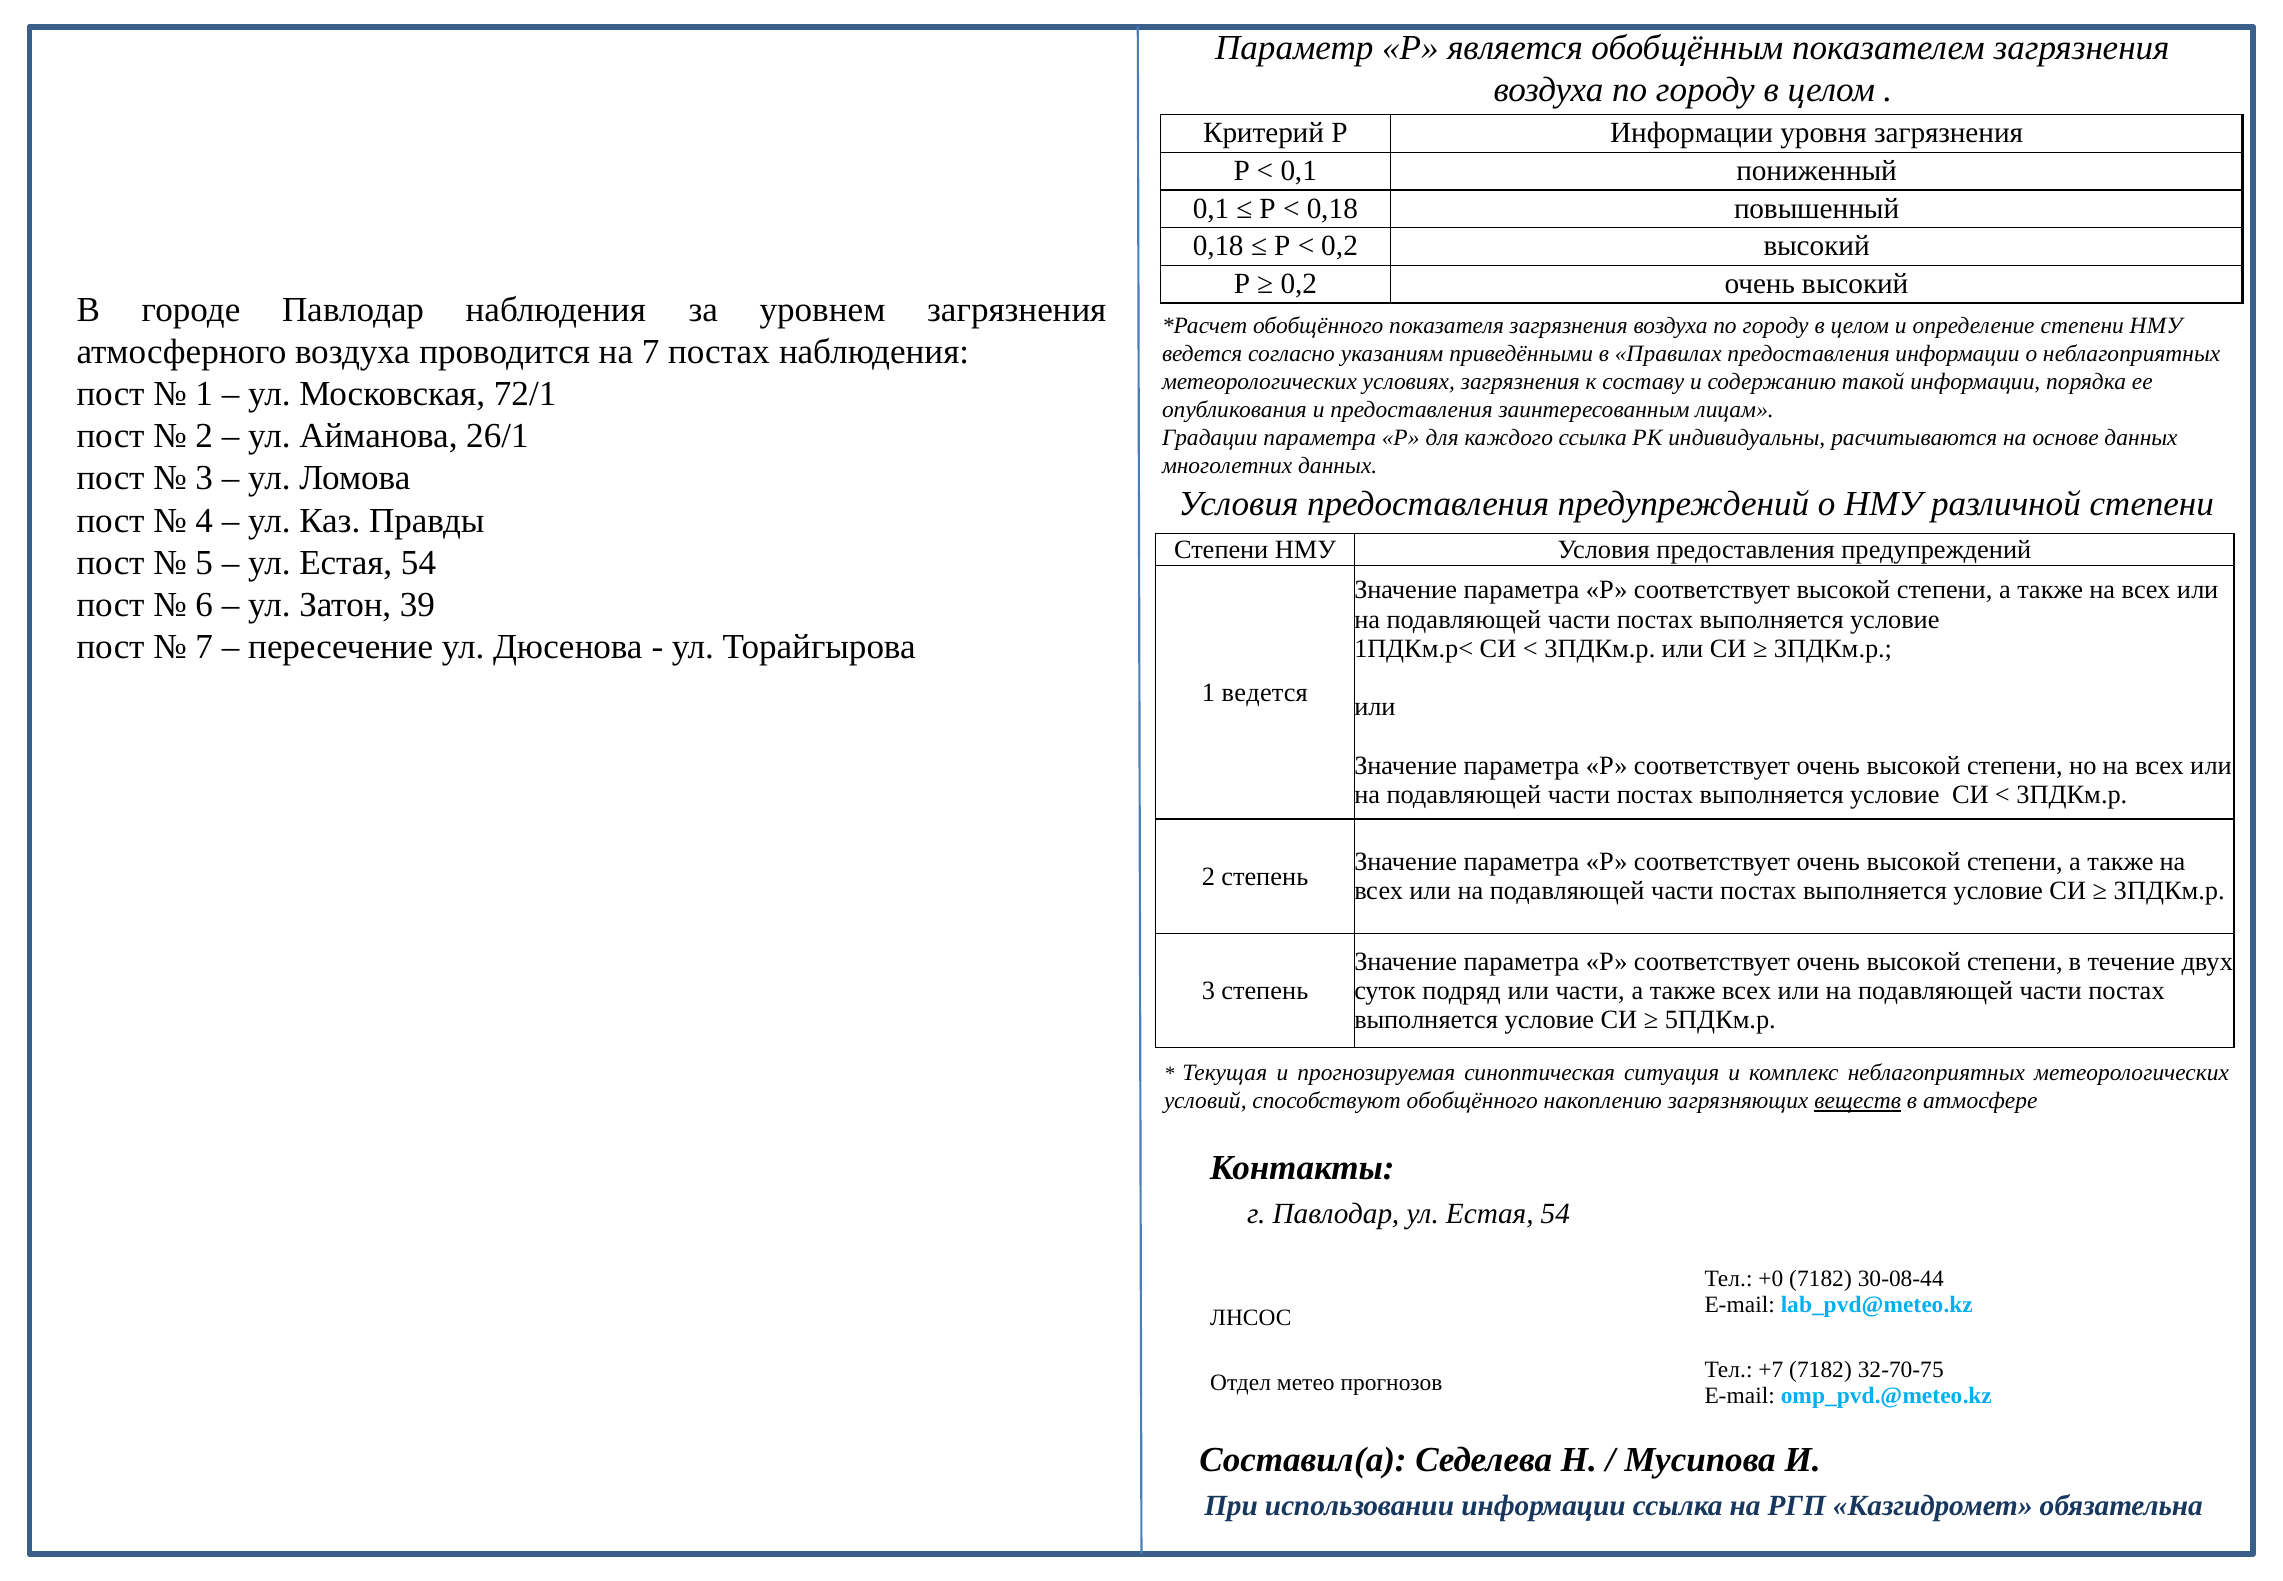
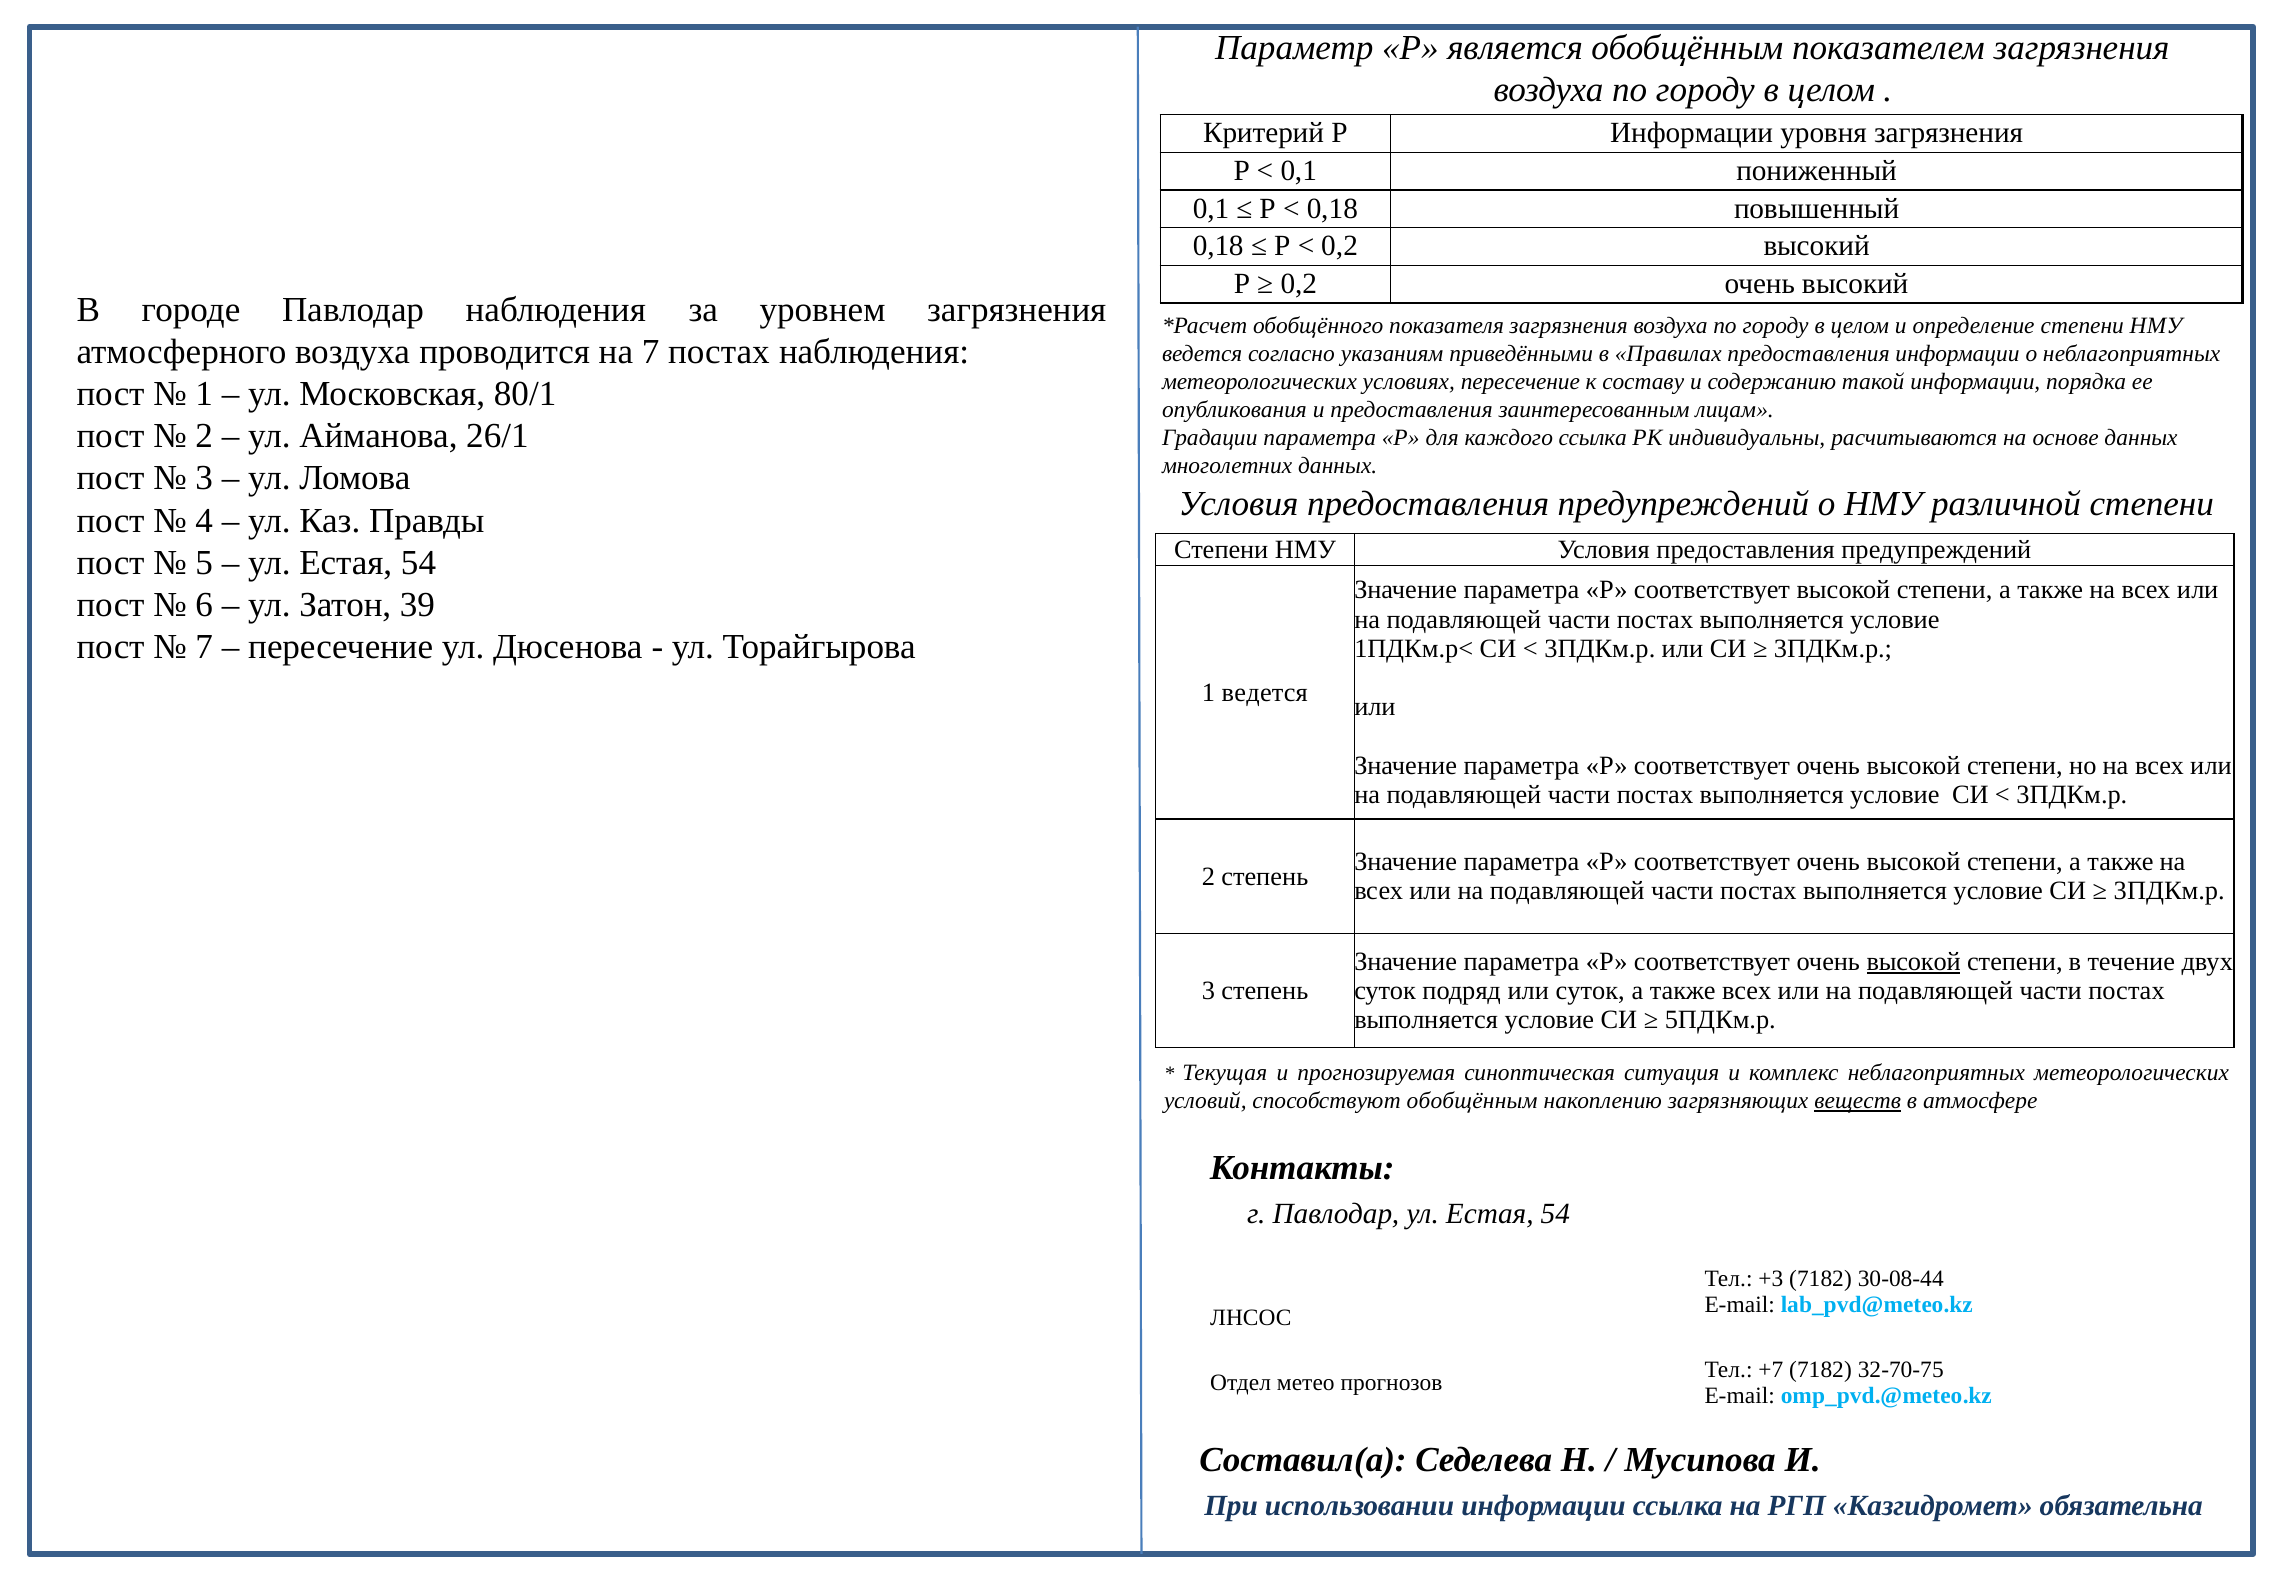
условиях загрязнения: загрязнения -> пересечение (1520, 382)
72/1: 72/1 -> 80/1 (525, 394)
высокой underline: none -> present (1914, 961)
или части: части -> суток (1590, 990)
способствуют обобщённого: обобщённого -> обобщённым (1472, 1101)
+0: +0 -> +3 (1771, 1278)
